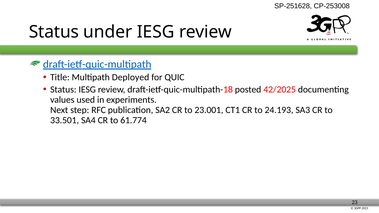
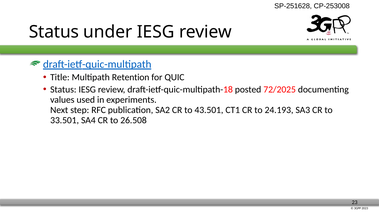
Deployed: Deployed -> Retention (131, 77)
42/2025: 42/2025 -> 72/2025 (280, 90)
23.001: 23.001 -> 43.501 (209, 110)
61.774: 61.774 -> 26.508 (134, 120)
